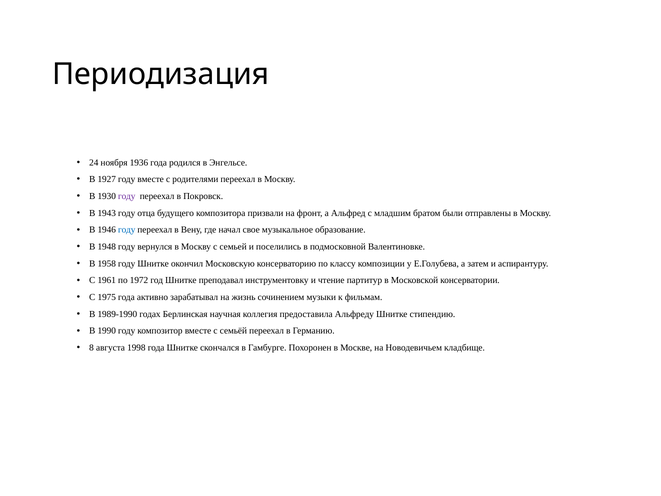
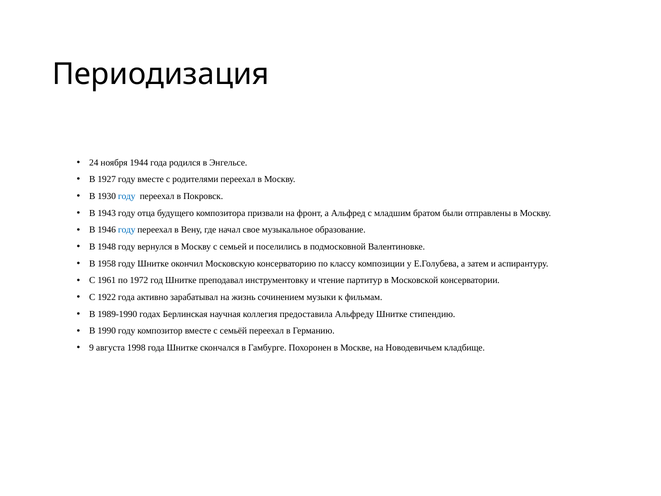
1936: 1936 -> 1944 (139, 162)
году colour: purple -> blue (127, 196)
1975: 1975 -> 1922 (107, 297)
8: 8 -> 9 (92, 348)
